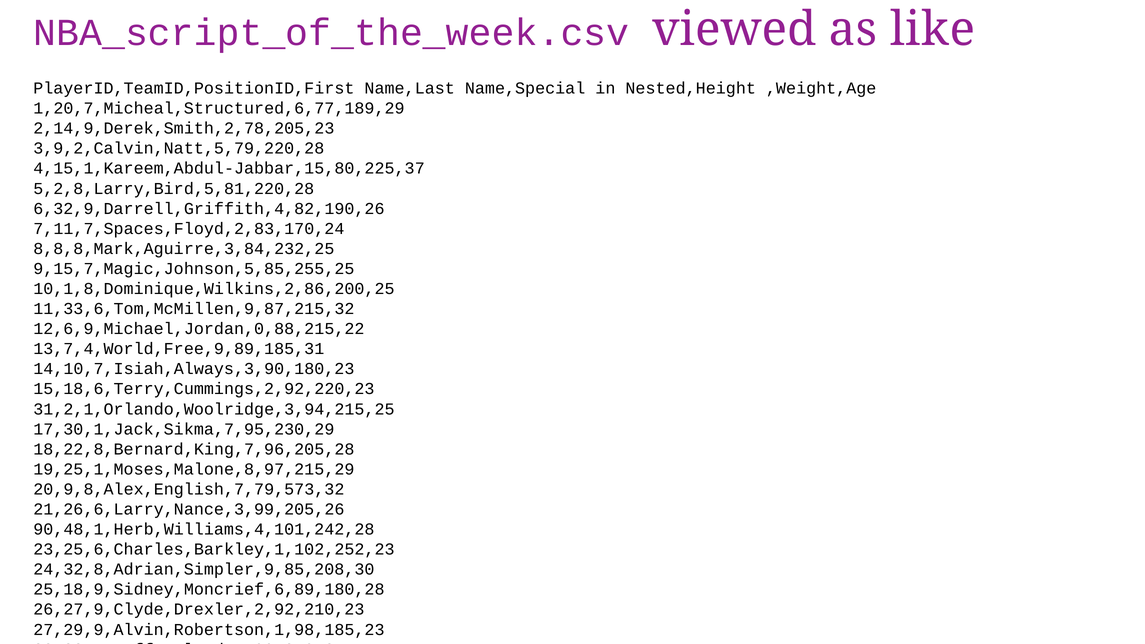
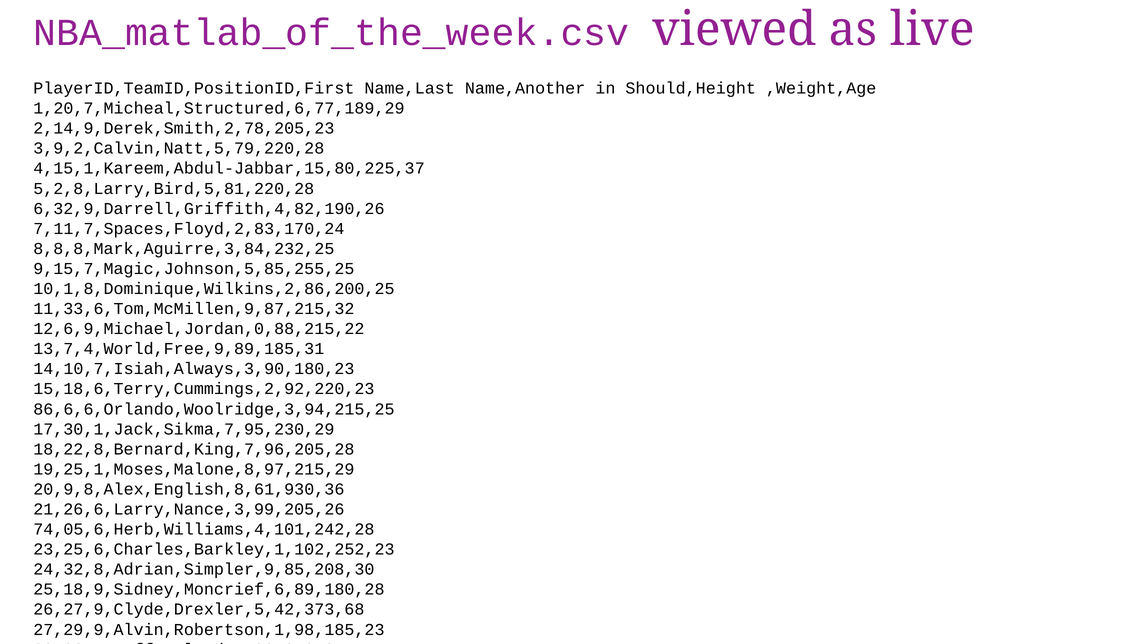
NBA_script_of_the_week.csv: NBA_script_of_the_week.csv -> NBA_matlab_of_the_week.csv (331, 33)
like: like -> live (933, 30)
Name,Special: Name,Special -> Name,Another (525, 88)
Nested,Height: Nested,Height -> Should,Height (691, 88)
31,2,1,Orlando,Woolridge,3,94,215,25: 31,2,1,Orlando,Woolridge,3,94,215,25 -> 86,6,6,Orlando,Woolridge,3,94,215,25 (214, 409)
20,9,8,Alex,English,7,79,573,32: 20,9,8,Alex,English,7,79,573,32 -> 20,9,8,Alex,English,8,61,930,36 (189, 489)
90,48,1,Herb,Williams,4,101,242,28: 90,48,1,Herb,Williams,4,101,242,28 -> 74,05,6,Herb,Williams,4,101,242,28 (204, 529)
26,27,9,Clyde,Drexler,2,92,210,23: 26,27,9,Clyde,Drexler,2,92,210,23 -> 26,27,9,Clyde,Drexler,5,42,373,68 (199, 610)
